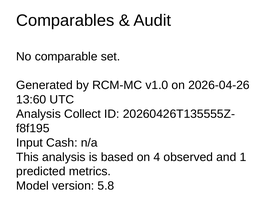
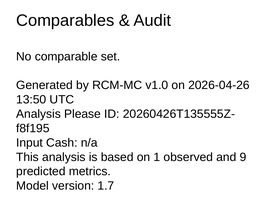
13:60: 13:60 -> 13:50 (31, 100)
Collect: Collect -> Please (83, 114)
4: 4 -> 1 (157, 157)
1: 1 -> 9 (243, 157)
5.8: 5.8 -> 1.7 (106, 186)
